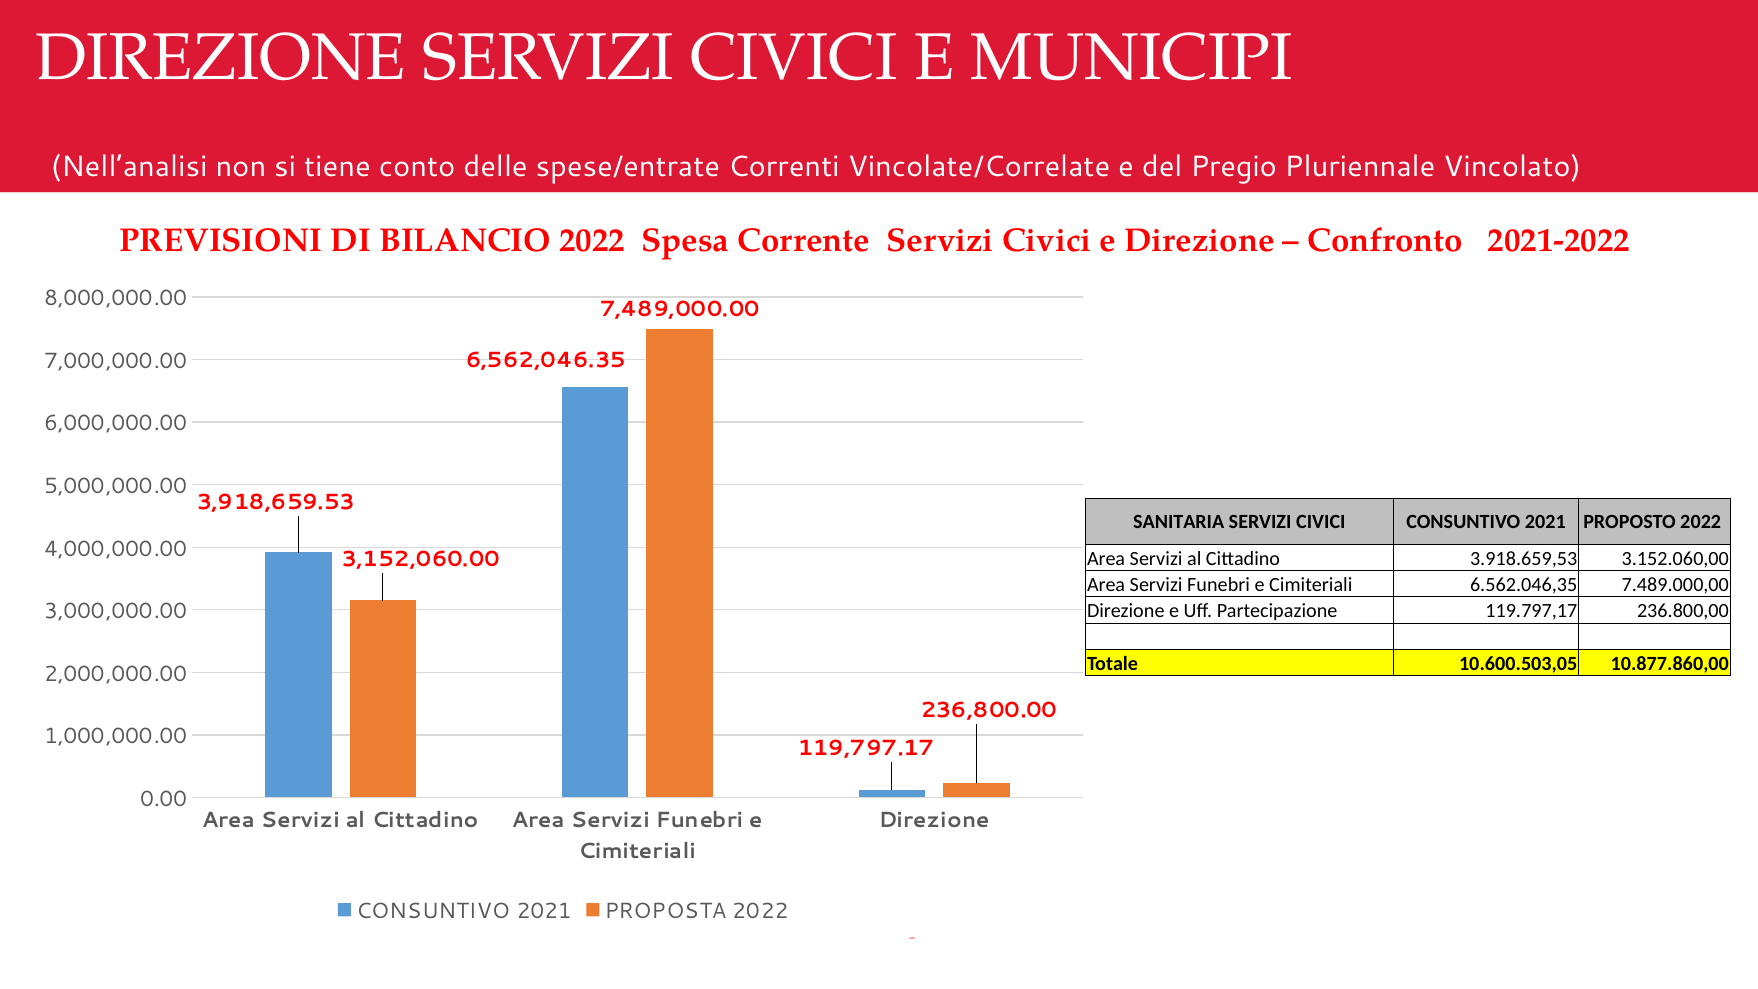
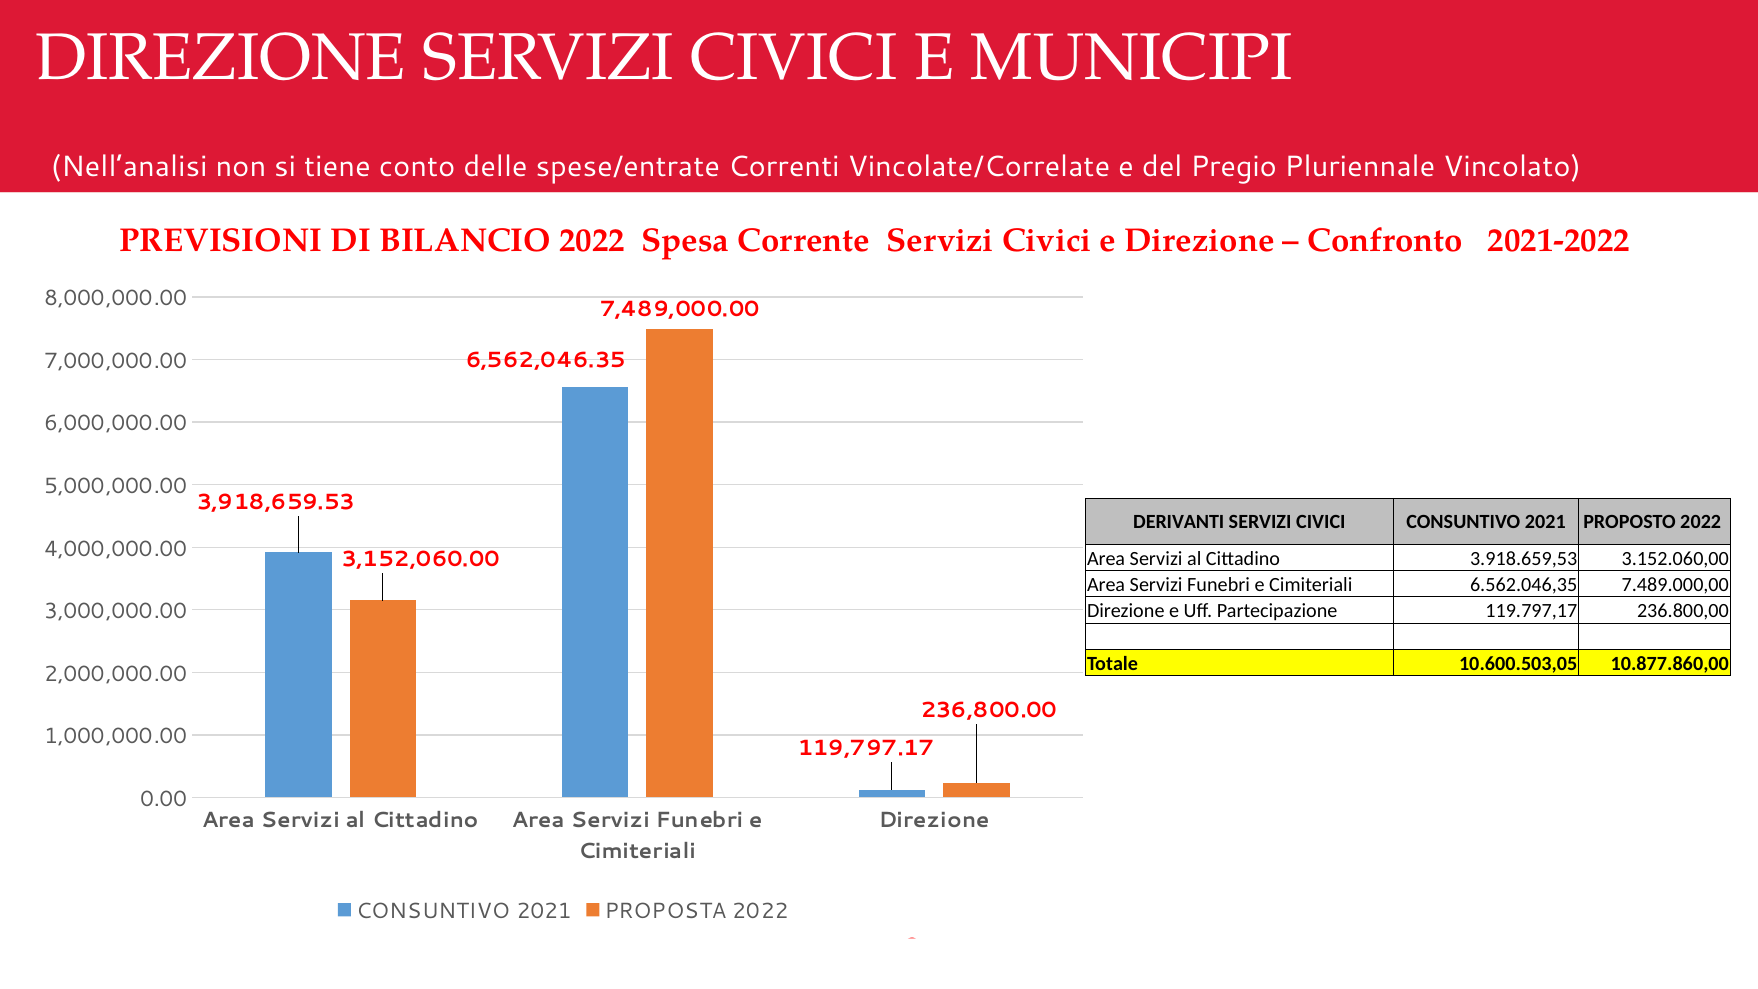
SANITARIA: SANITARIA -> DERIVANTI (1179, 522)
